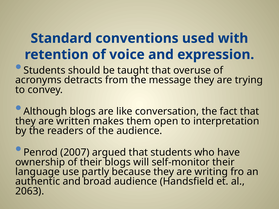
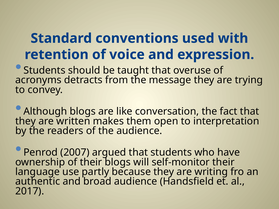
2063: 2063 -> 2017 (30, 191)
